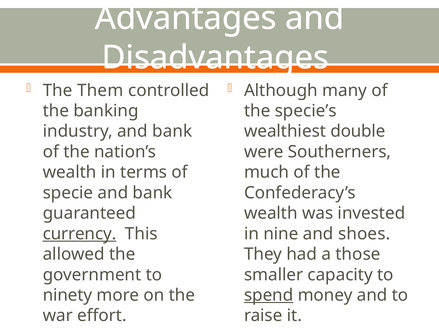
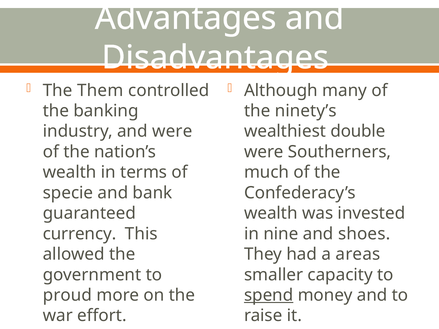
specie’s: specie’s -> ninety’s (306, 111)
industry and bank: bank -> were (172, 131)
currency underline: present -> none (80, 234)
those: those -> areas (358, 254)
ninety: ninety -> proud (67, 295)
